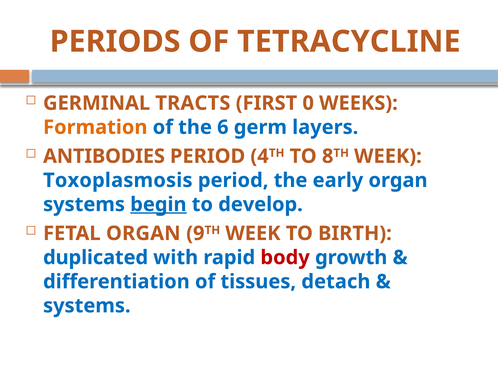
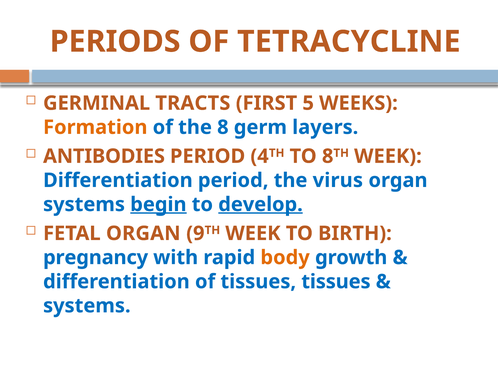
0: 0 -> 5 (308, 103)
the 6: 6 -> 8 (223, 127)
Toxoplasmosis: Toxoplasmosis -> Differentiation (118, 180)
early: early -> virus (338, 180)
develop underline: none -> present (261, 204)
duplicated: duplicated -> pregnancy (96, 257)
body colour: red -> orange (285, 257)
tissues detach: detach -> tissues (336, 281)
